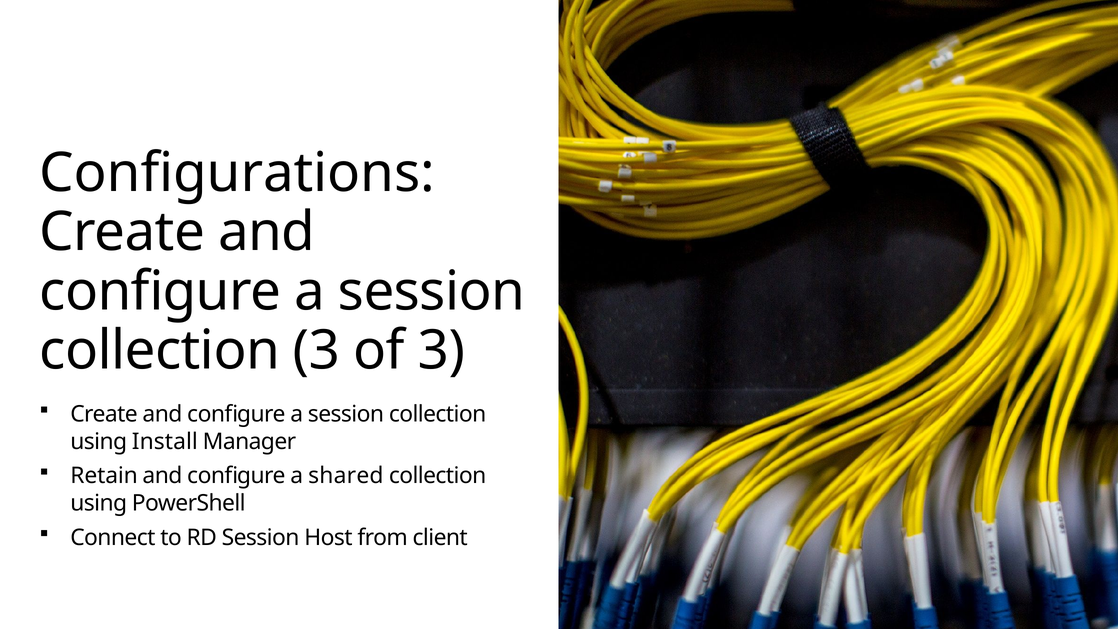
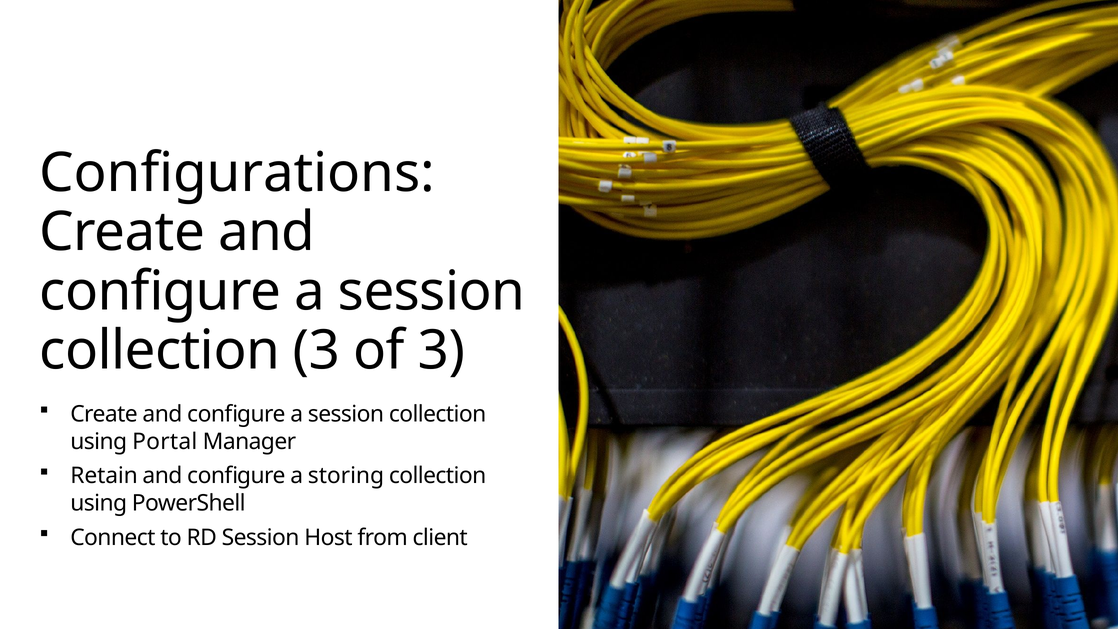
Install: Install -> Portal (165, 441)
shared: shared -> storing (346, 476)
